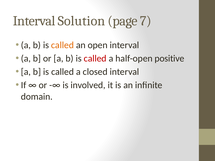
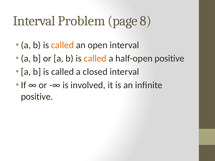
Solution: Solution -> Problem (81, 21)
7: 7 -> 8 (146, 21)
called colour: red -> orange (95, 58)
domain: domain -> positive (37, 97)
